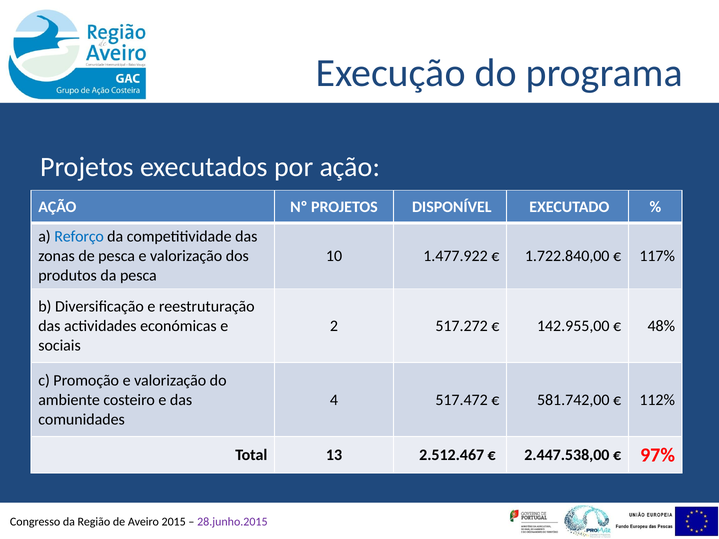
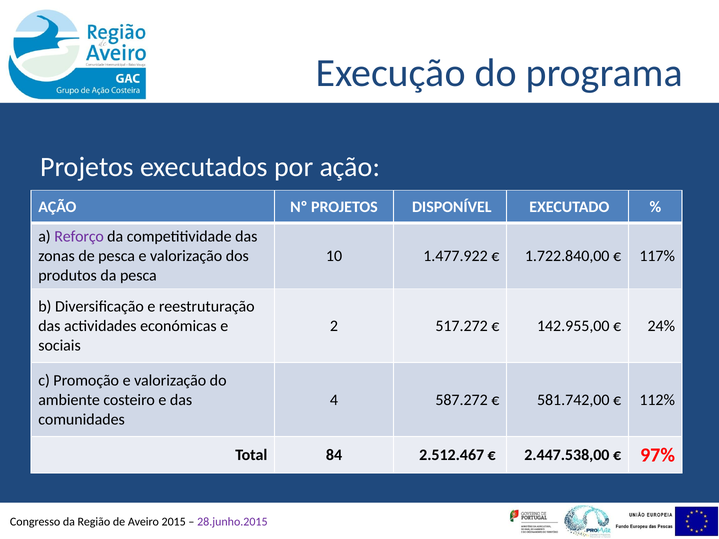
Reforço colour: blue -> purple (79, 237)
48%: 48% -> 24% (661, 326)
517.472: 517.472 -> 587.272 (462, 400)
13: 13 -> 84 (334, 455)
